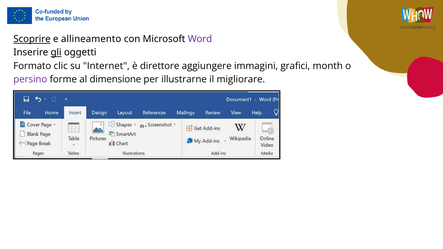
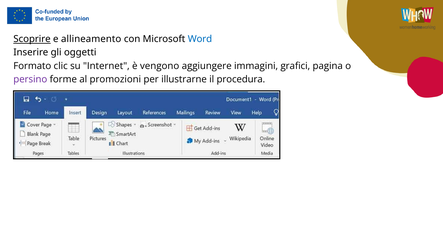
Word colour: purple -> blue (200, 39)
gli underline: present -> none (56, 52)
direttore: direttore -> vengono (160, 66)
month: month -> pagina (328, 66)
dimensione: dimensione -> promozioni (115, 79)
migliorare: migliorare -> procedura (241, 79)
